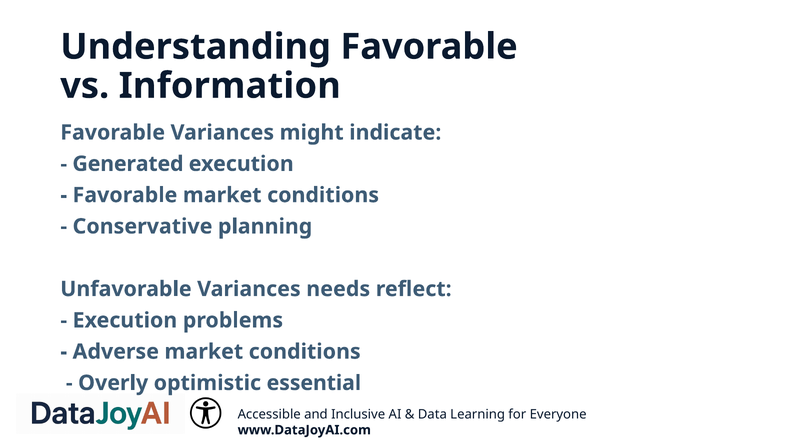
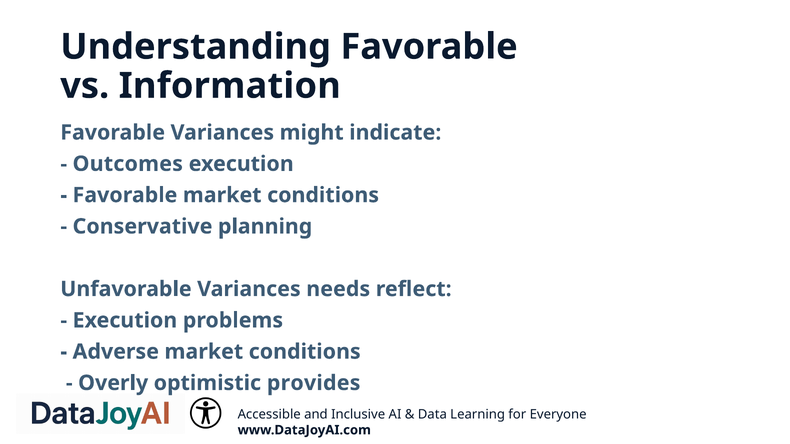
Generated: Generated -> Outcomes (128, 164)
essential: essential -> provides (314, 383)
